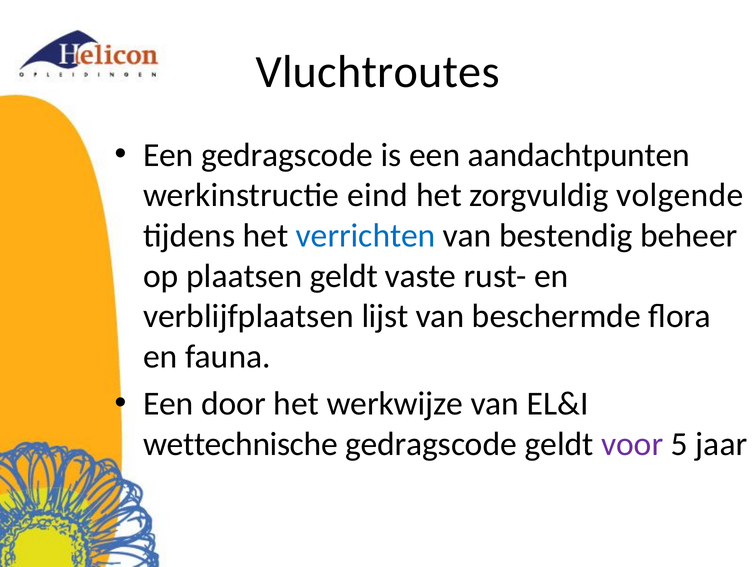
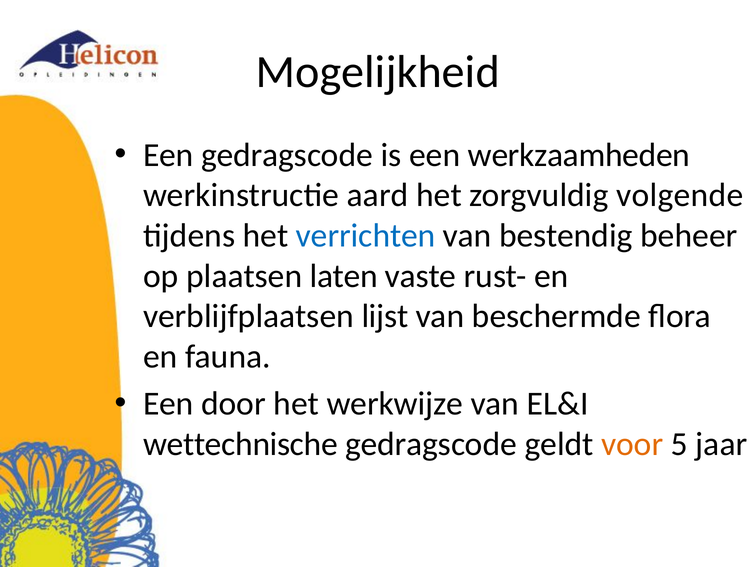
Vluchtroutes: Vluchtroutes -> Mogelijkheid (378, 72)
aandachtpunten: aandachtpunten -> werkzaamheden (579, 155)
eind: eind -> aard (378, 195)
plaatsen geldt: geldt -> laten (344, 276)
voor colour: purple -> orange (632, 444)
